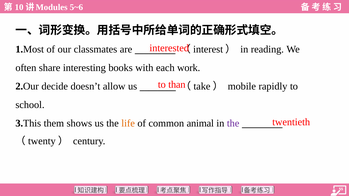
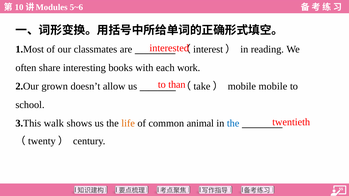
decide: decide -> grown (55, 86)
mobile rapidly: rapidly -> mobile (273, 86)
them: them -> walk (54, 123)
the colour: purple -> blue (233, 123)
